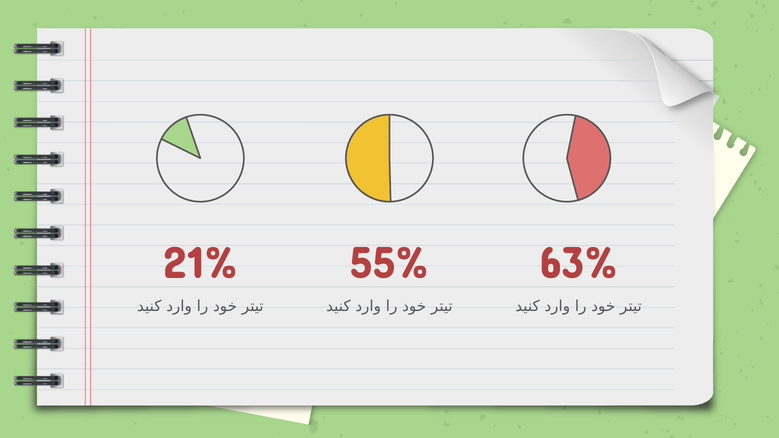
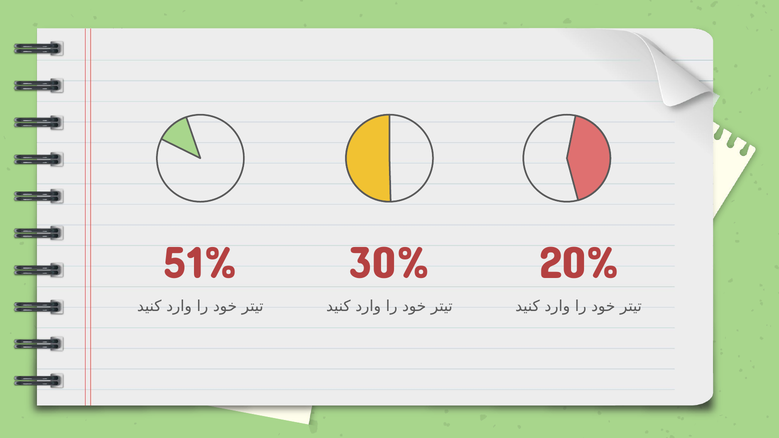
21%: 21% -> 51% (200, 263)
55%: 55% -> 30% (389, 263)
63%: 63% -> 20% (579, 263)
